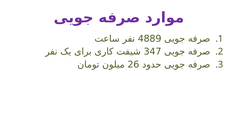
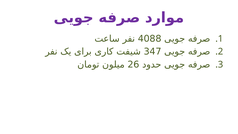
4889: 4889 -> 4088 (150, 39)
